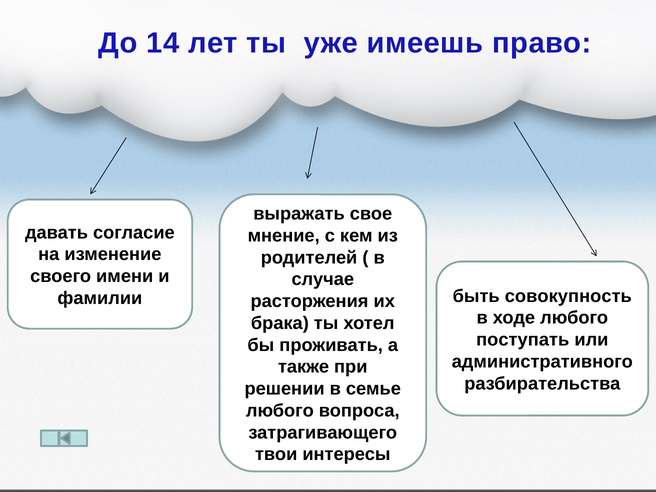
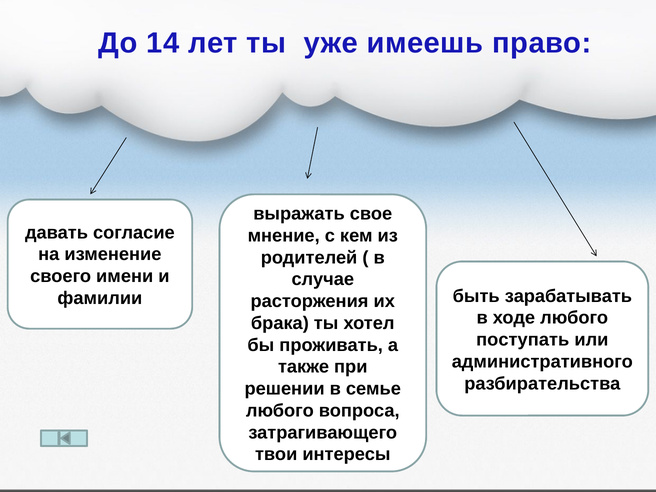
совокупность: совокупность -> зарабатывать (568, 296)
